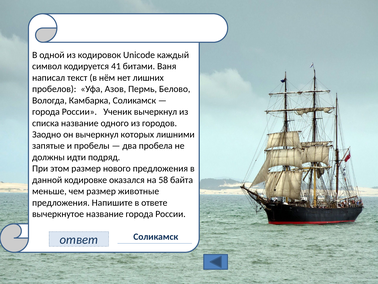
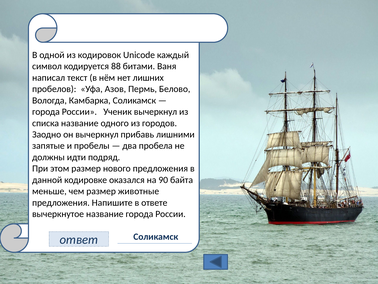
41: 41 -> 88 (116, 66)
которых: которых -> прибавь (137, 134)
58: 58 -> 90 (163, 180)
